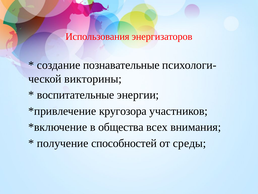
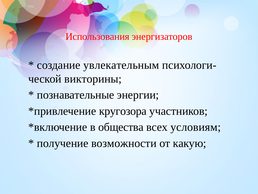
познавательные: познавательные -> увлекательным (121, 65)
воспитательные: воспитательные -> познавательные (76, 95)
внимания: внимания -> условиям (196, 127)
способностей: способностей -> возможности (124, 143)
среды: среды -> какую (190, 143)
